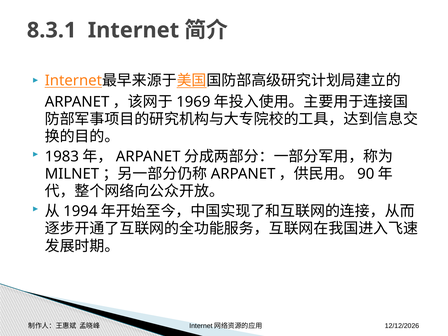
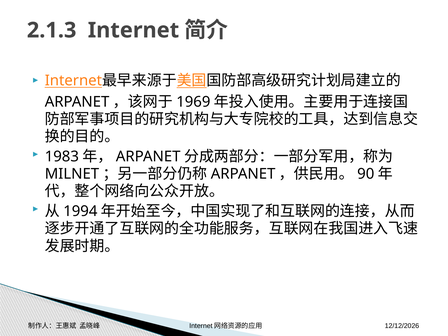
8.3.1: 8.3.1 -> 2.1.3 (52, 30)
